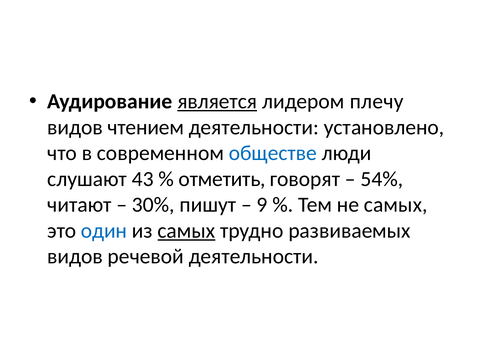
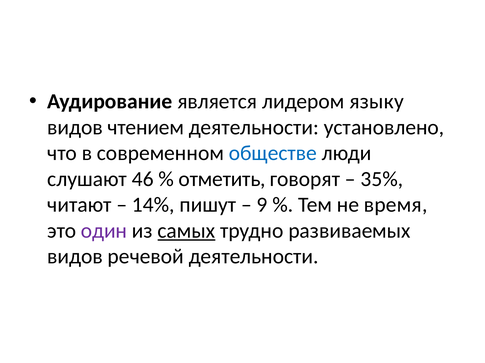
является underline: present -> none (217, 102)
плечу: плечу -> языку (377, 102)
43: 43 -> 46 (143, 179)
54%: 54% -> 35% (382, 179)
30%: 30% -> 14% (153, 205)
не самых: самых -> время (396, 205)
один colour: blue -> purple (104, 231)
